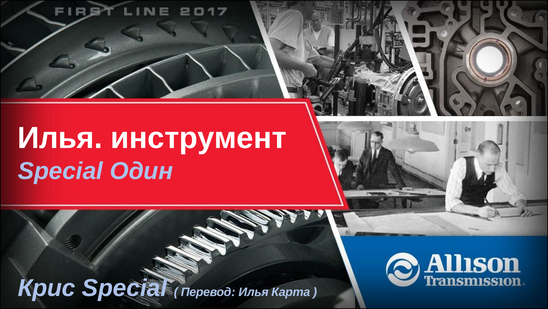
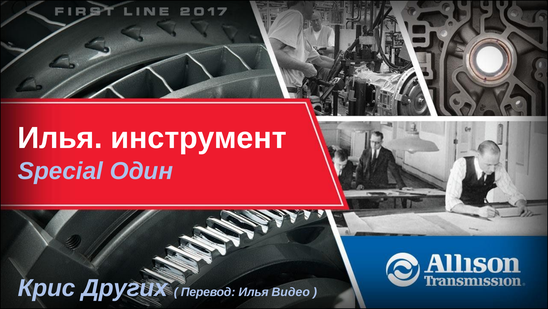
Крис Special: Special -> Других (125, 287)
Карта: Карта -> Видео (291, 292)
